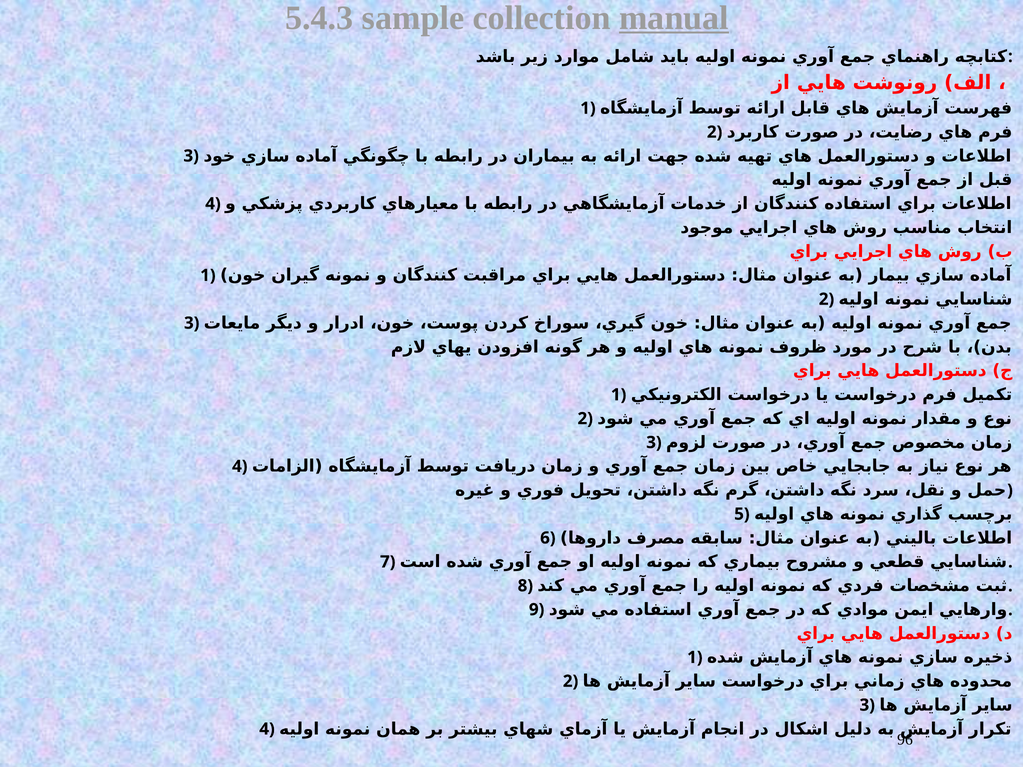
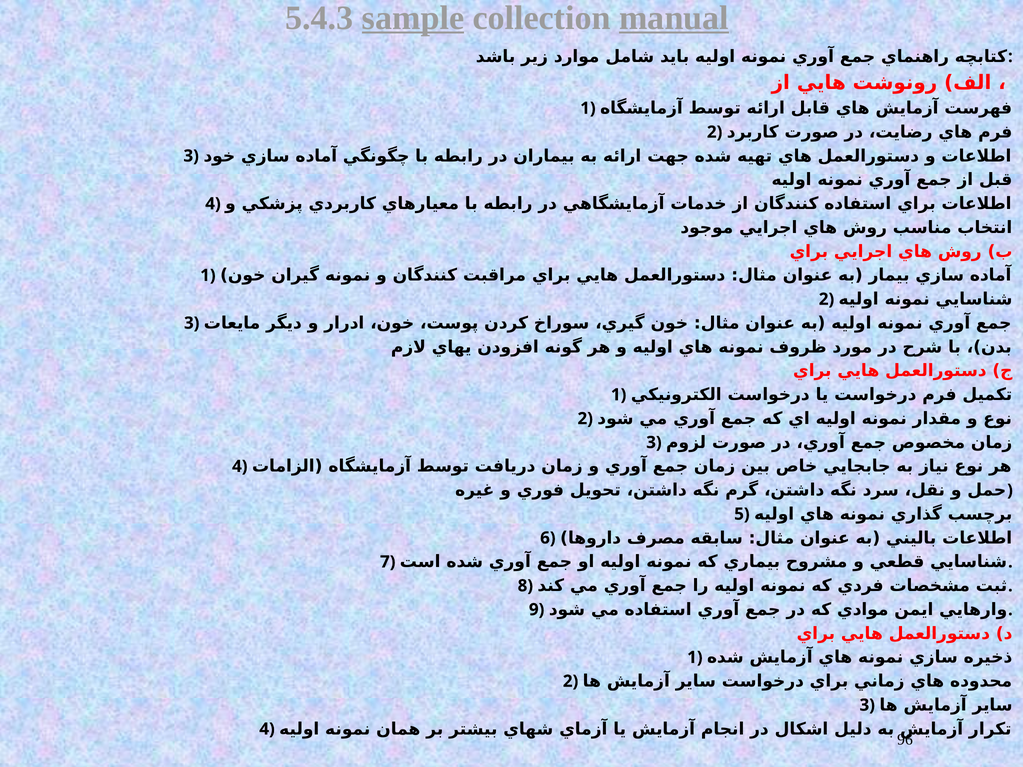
sample underline: none -> present (413, 18)
